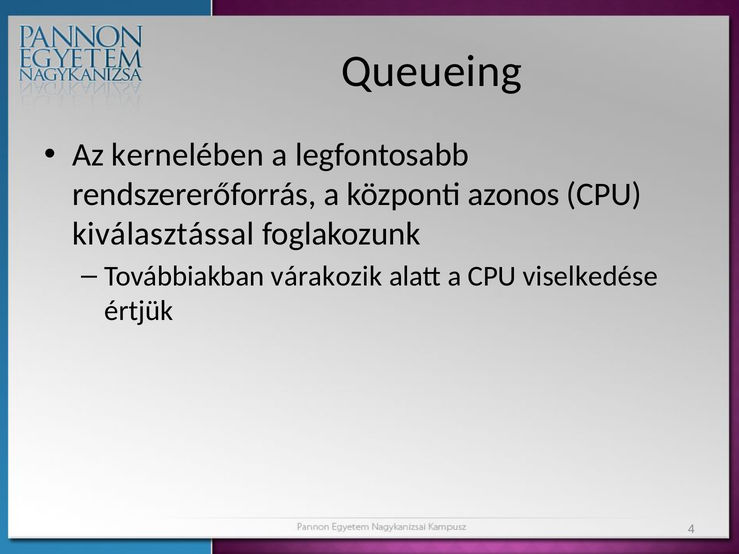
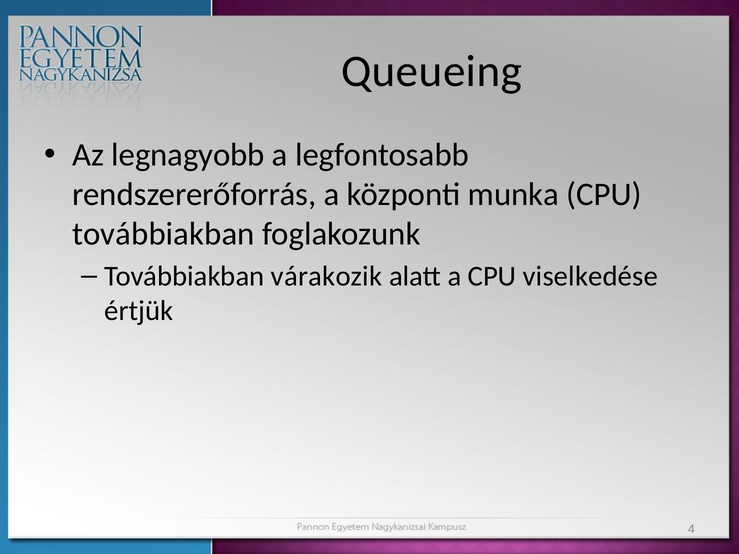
kernelében: kernelében -> legnagyobb (188, 155)
azonos: azonos -> munka (513, 195)
kiválasztással: kiválasztással -> továbbiakban (163, 234)
